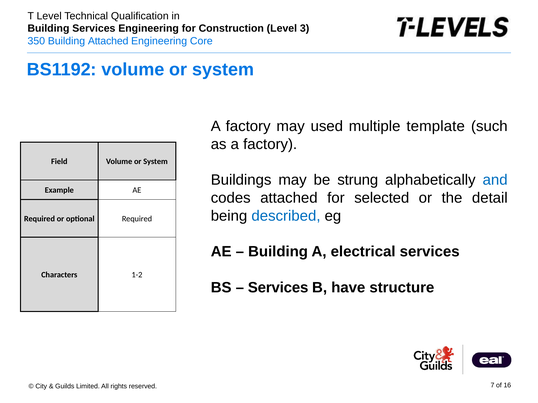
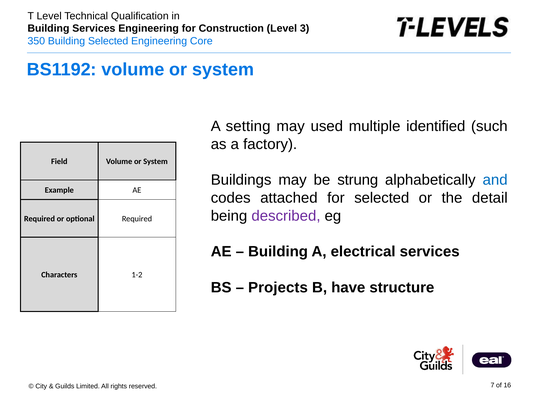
Building Attached: Attached -> Selected (108, 41)
factory: factory -> setting (248, 126)
template: template -> identified (436, 126)
described colour: blue -> purple (286, 216)
Services: Services -> Projects (278, 288)
